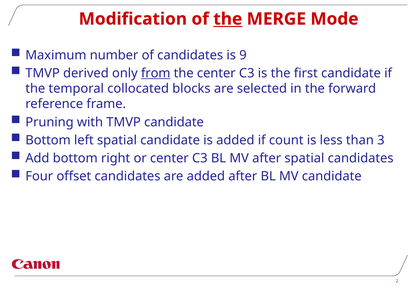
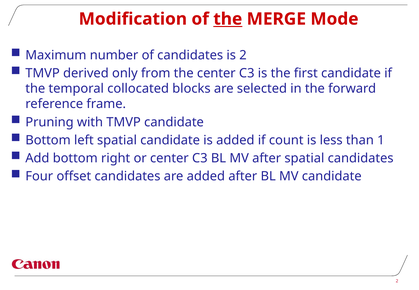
is 9: 9 -> 2 (243, 55)
from underline: present -> none (156, 73)
3: 3 -> 1 (381, 140)
